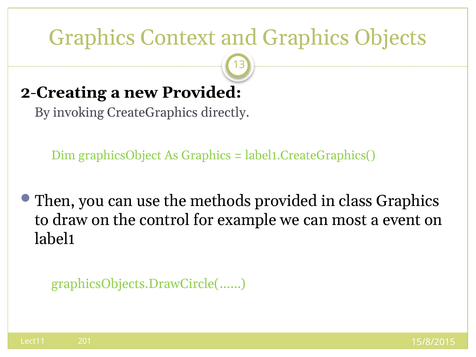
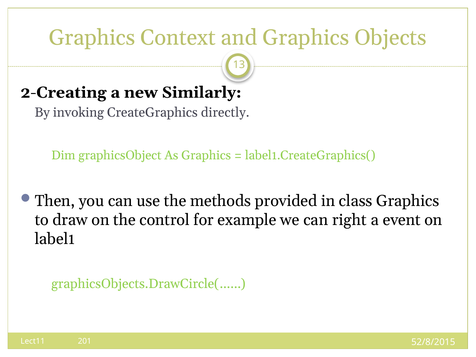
new Provided: Provided -> Similarly (202, 92)
most: most -> right (349, 220)
15/8/2015: 15/8/2015 -> 52/8/2015 (433, 342)
